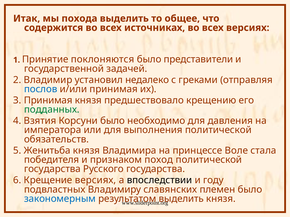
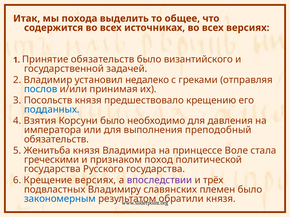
Принятие поклоняются: поклоняются -> обязательств (103, 60)
представители: представители -> византийского (198, 60)
З Принимая: Принимая -> Посольств (48, 101)
подданных colour: green -> blue (52, 110)
выполнения политической: политической -> преподобный (218, 130)
победителя: победителя -> греческими (52, 160)
впоследствии colour: black -> purple (160, 181)
году: году -> трёх (213, 181)
выделить: выделить -> обратили (181, 199)
